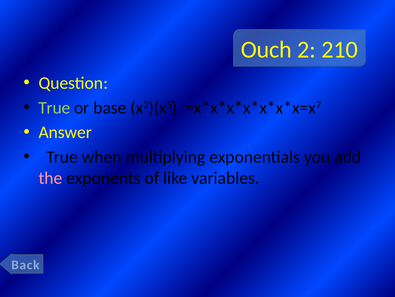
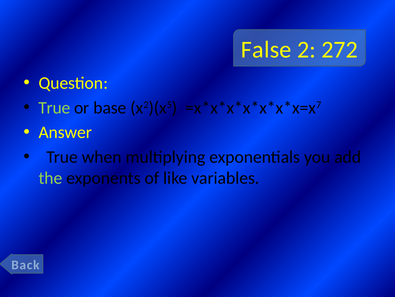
Ouch: Ouch -> False (266, 49)
210: 210 -> 272 (340, 49)
the colour: pink -> light green (50, 178)
